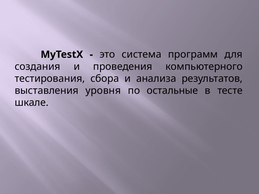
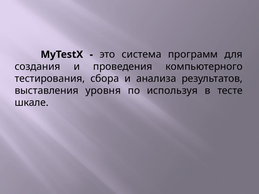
остальные: остальные -> используя (172, 91)
